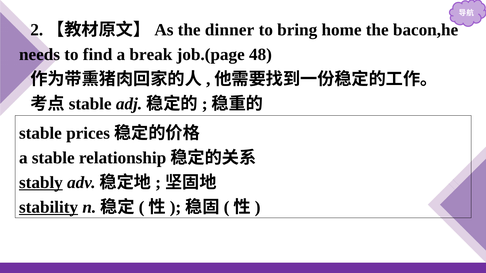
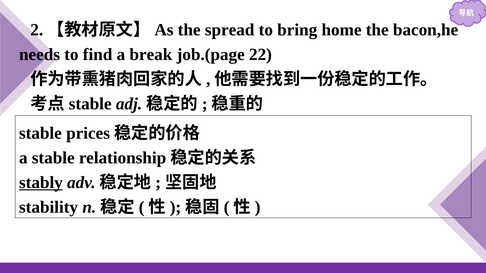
dinner: dinner -> spread (230, 30)
48: 48 -> 22 (260, 55)
stability underline: present -> none (49, 207)
